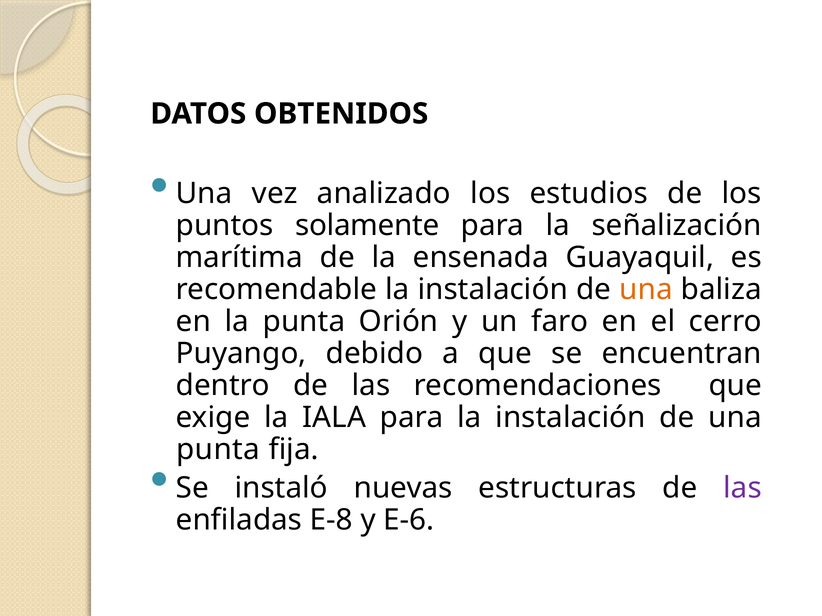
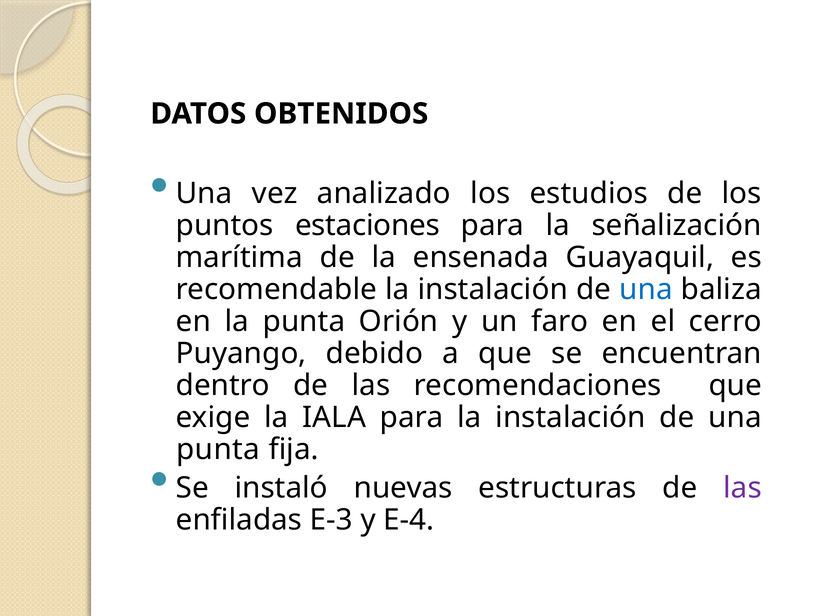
solamente: solamente -> estaciones (367, 226)
una colour: orange -> blue (646, 290)
E-8: E-8 -> E-3 (331, 520)
E-6: E-6 -> E-4 (409, 520)
